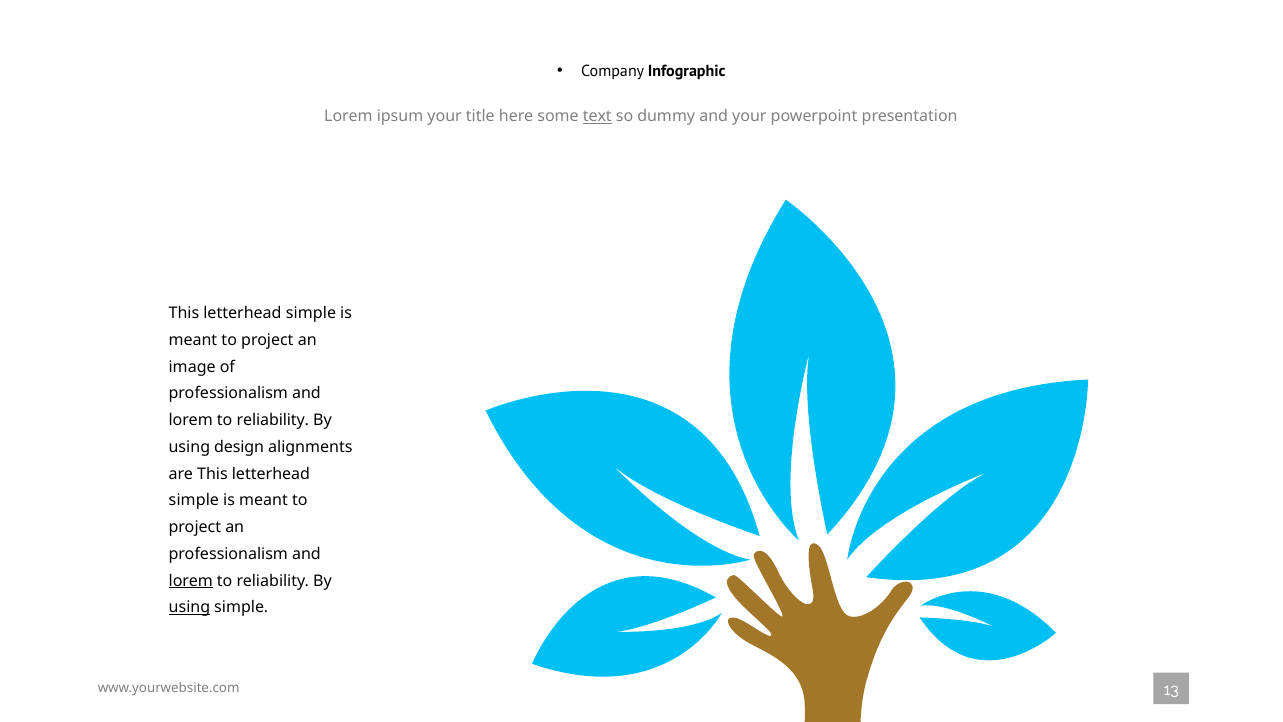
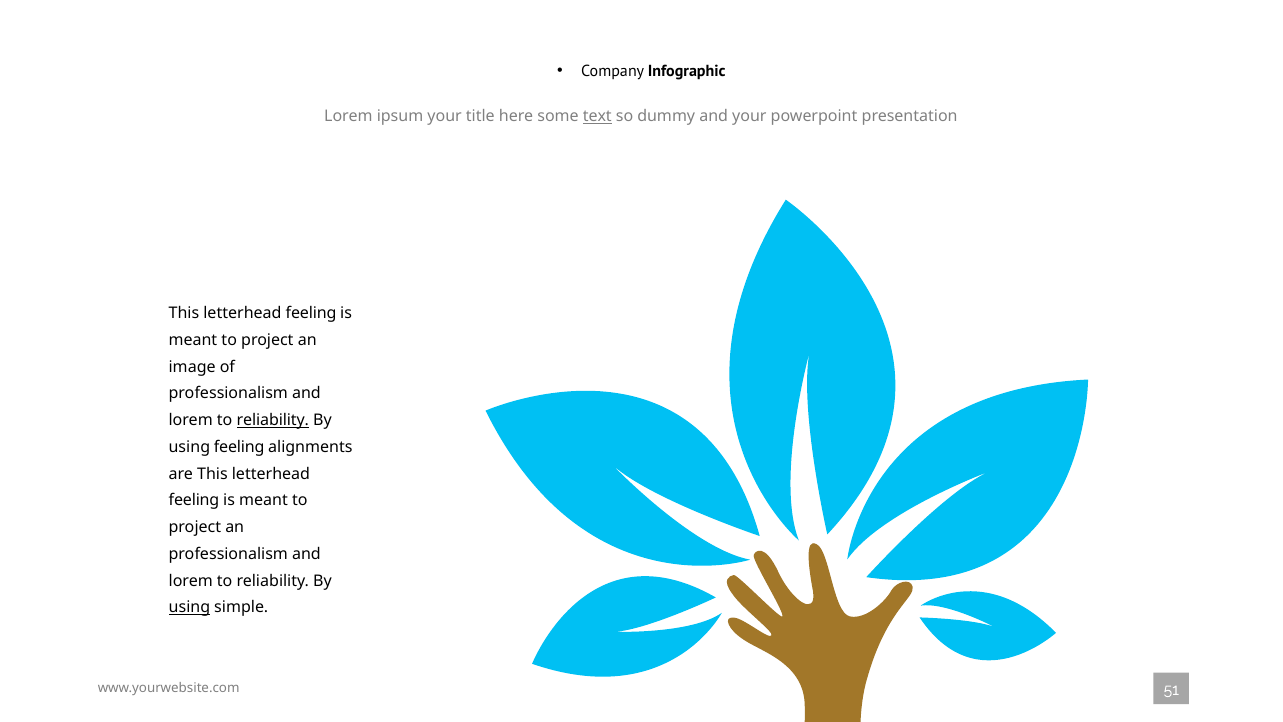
simple: simple -> feeling (311, 313)
reliability underline: none -> present (273, 420)
using design: design -> feeling (239, 447)
simple: simple -> feeling (194, 500)
lorem underline: present -> none (191, 581)
13: 13 -> 51 (1171, 689)
